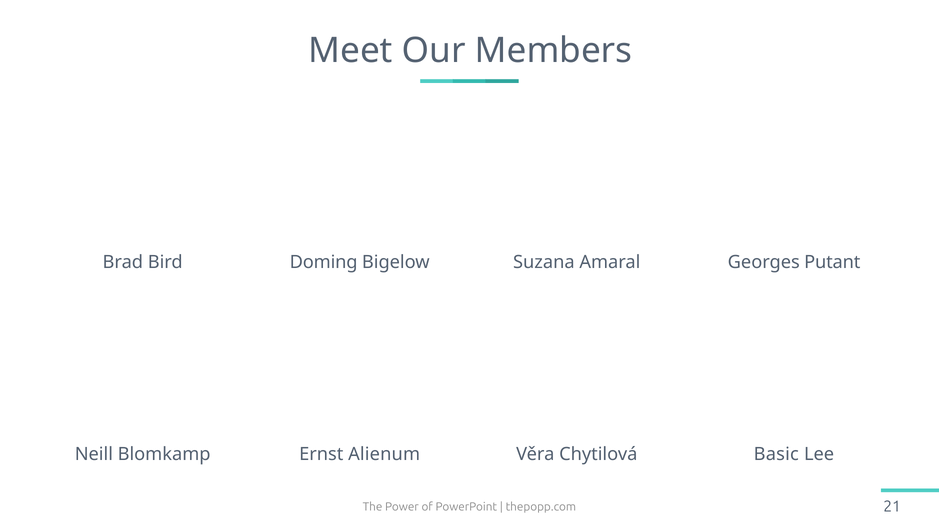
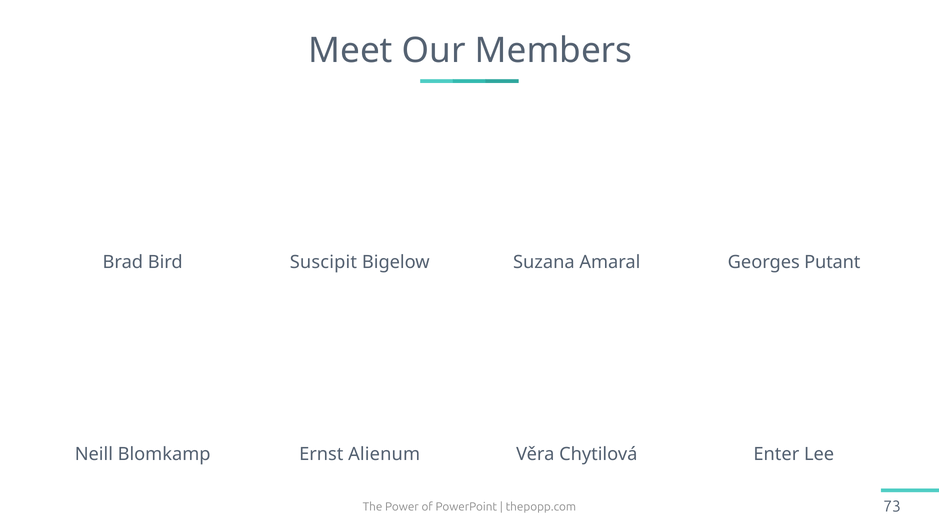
Doming: Doming -> Suscipit (323, 262)
Basic: Basic -> Enter (776, 454)
21: 21 -> 73 (892, 507)
